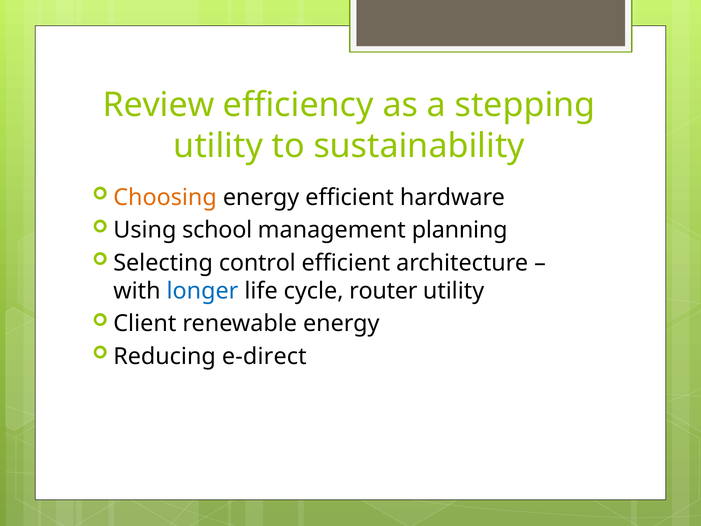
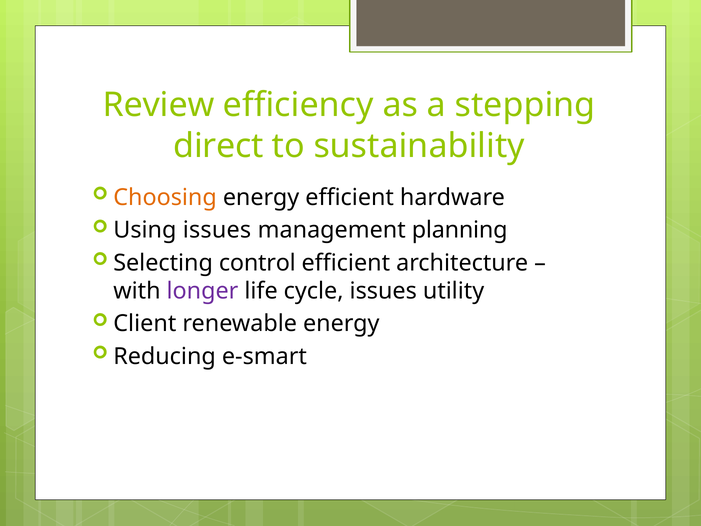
utility: utility -> direct (218, 146)
Using school: school -> issues (217, 230)
longer colour: blue -> purple (202, 291)
cycle router: router -> issues (383, 291)
e-direct: e-direct -> e-smart (264, 356)
